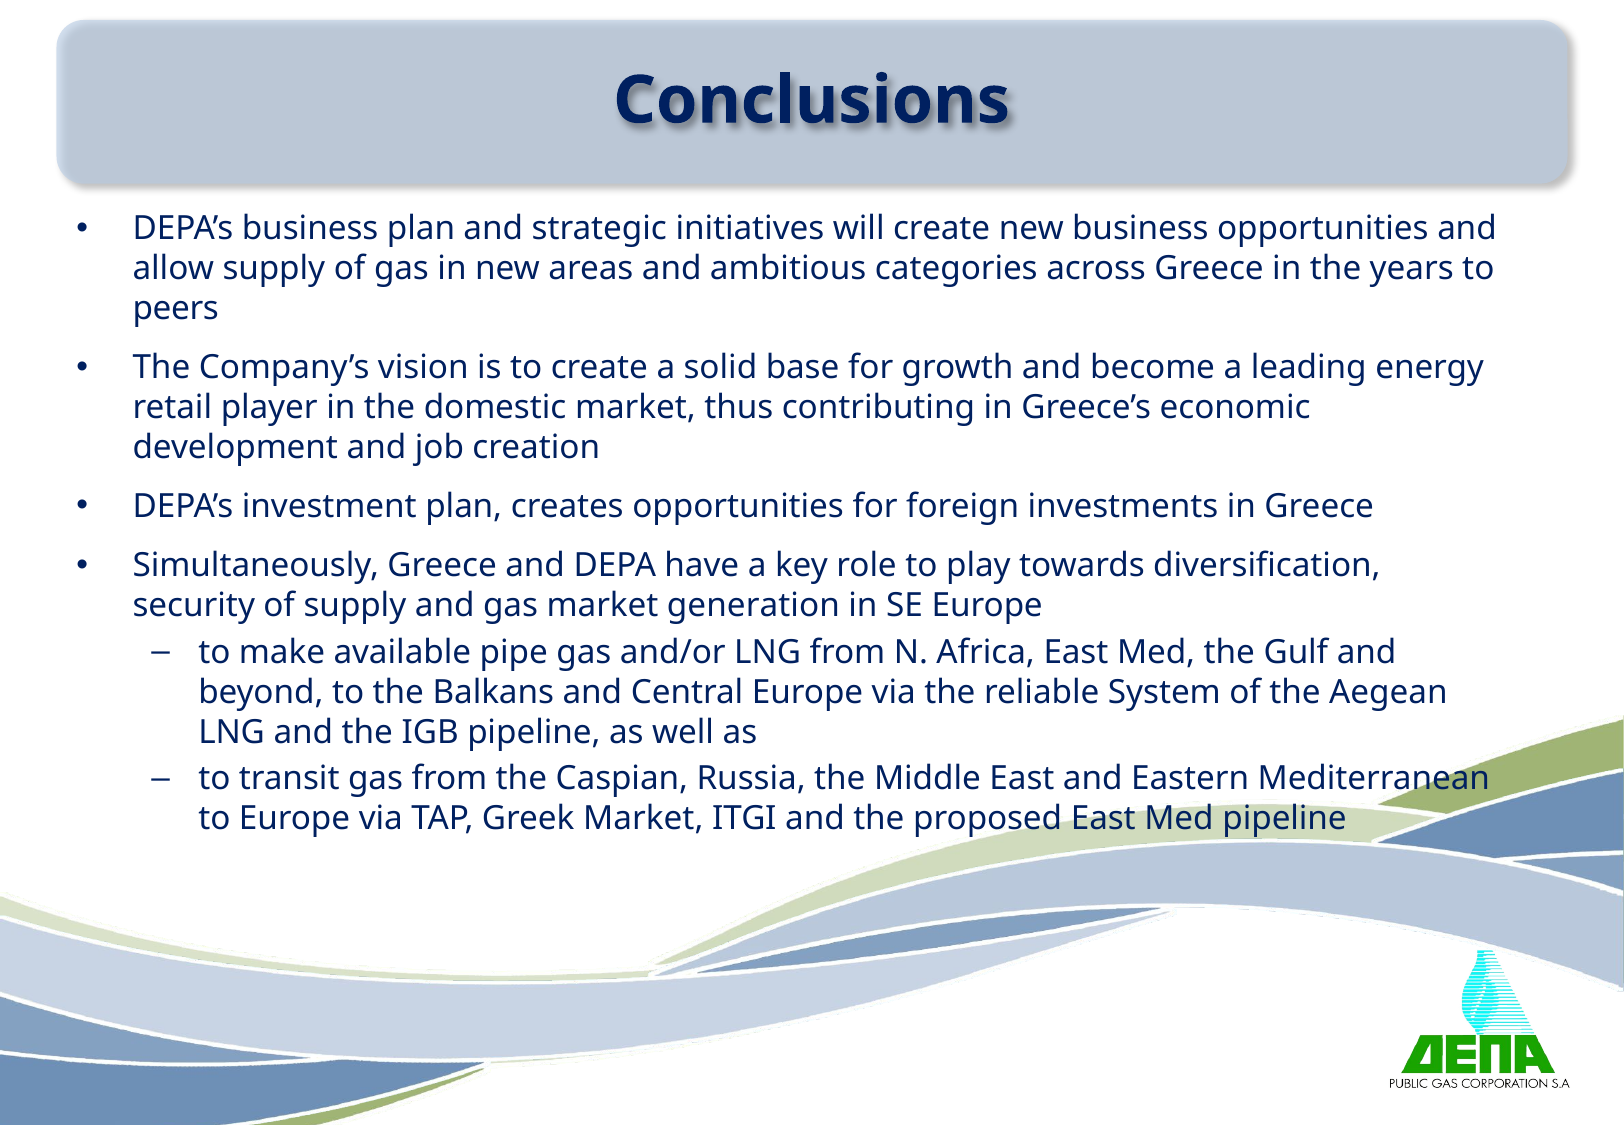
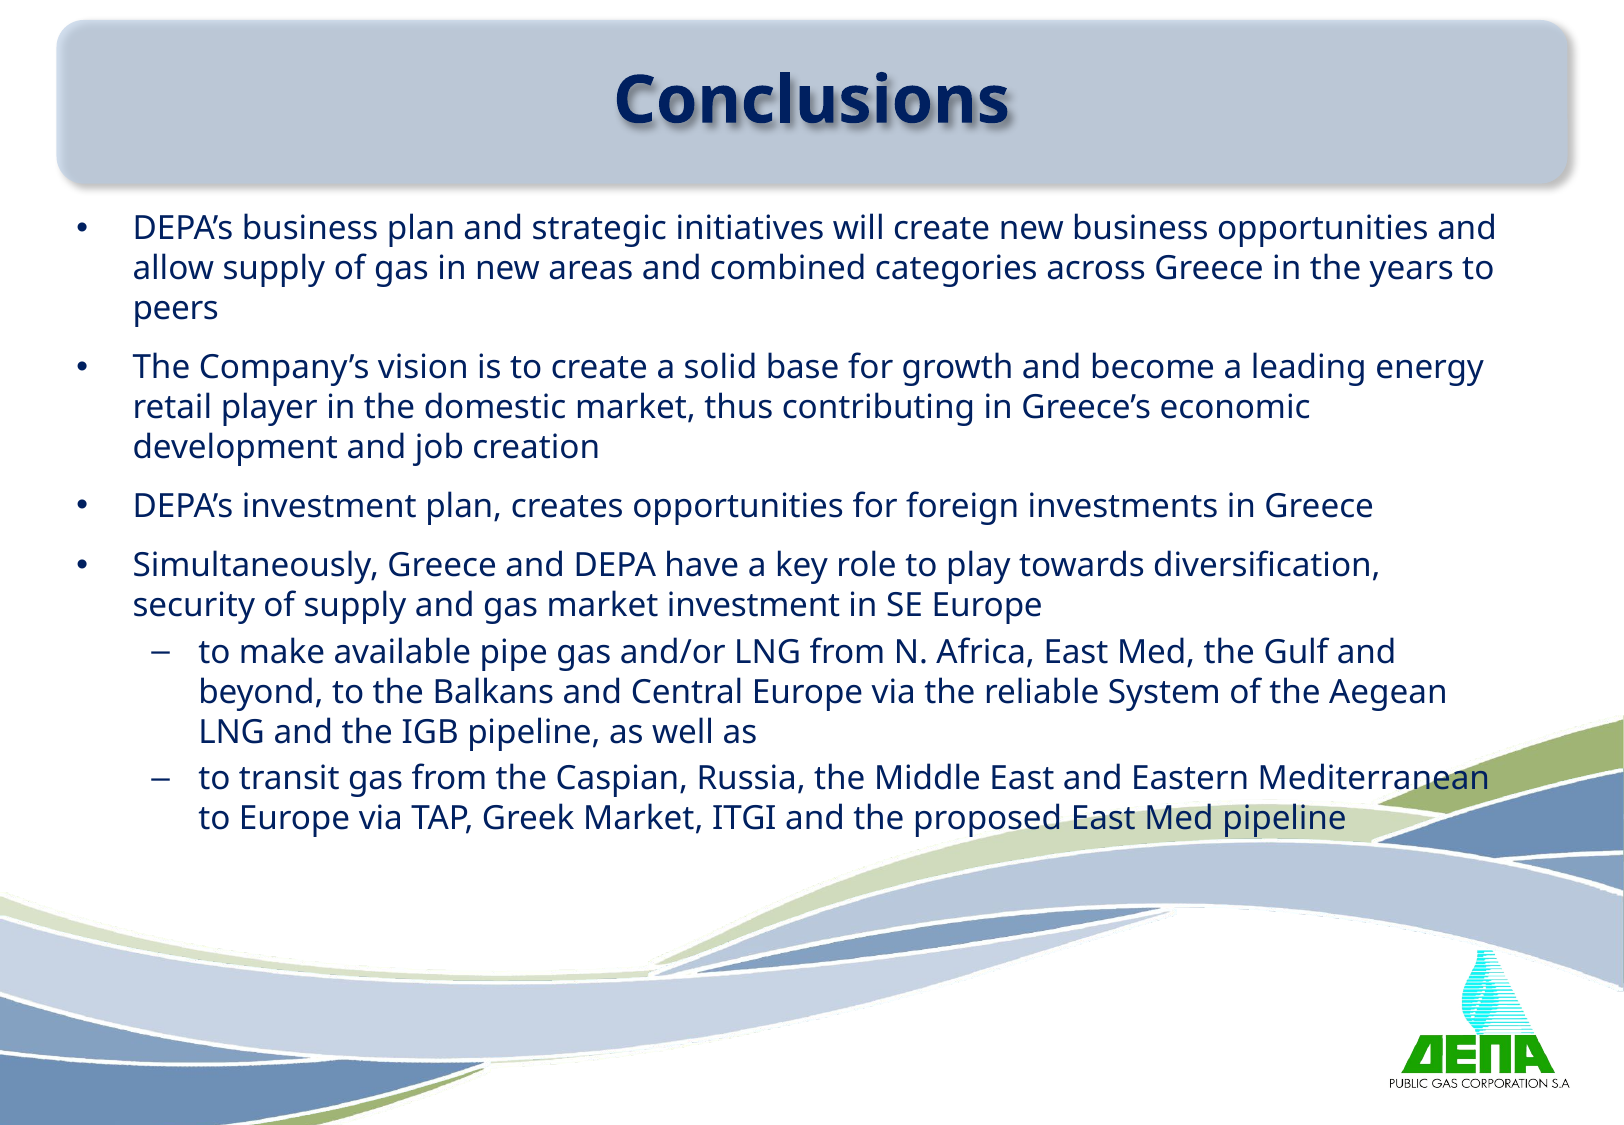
ambitious: ambitious -> combined (788, 269)
market generation: generation -> investment (754, 606)
